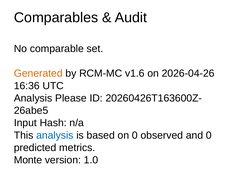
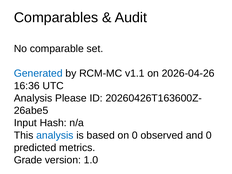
Generated colour: orange -> blue (38, 73)
v1.6: v1.6 -> v1.1 (135, 73)
Monte: Monte -> Grade (28, 160)
